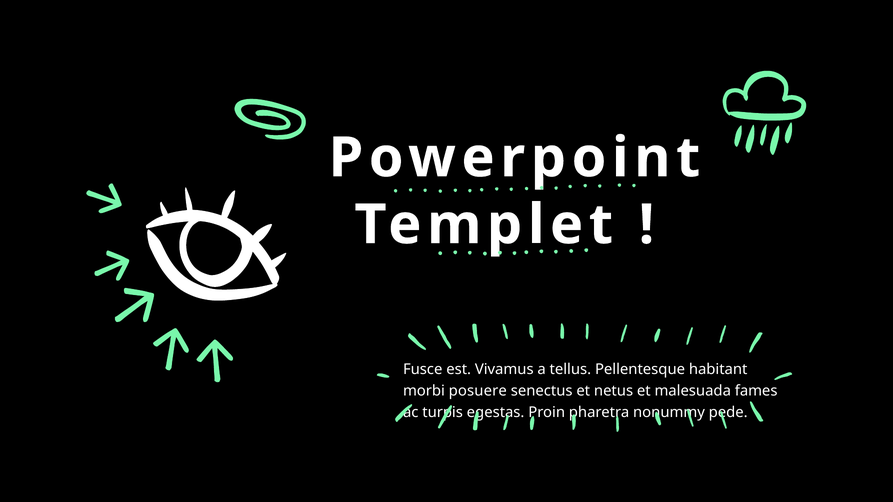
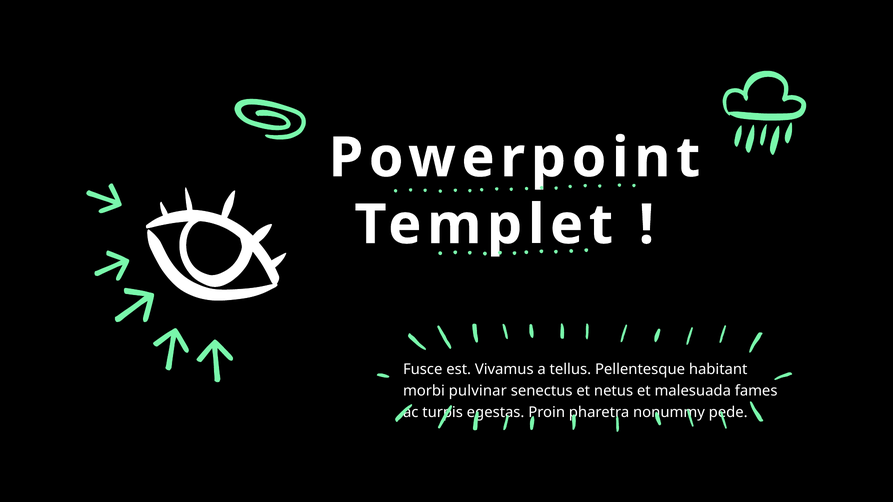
posuere: posuere -> pulvinar (478, 391)
